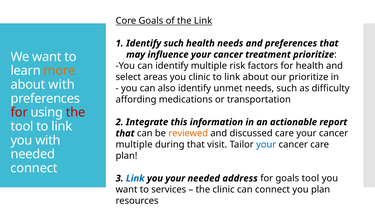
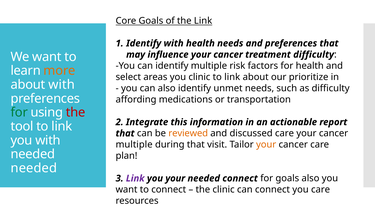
Identify such: such -> with (174, 43)
treatment prioritize: prioritize -> difficulty (314, 55)
for colour: red -> green (19, 112)
your colour: blue -> orange (266, 145)
connect: connect -> needed (34, 168)
Link colour: blue -> purple (135, 178)
needed address: address -> connect (240, 178)
goals tool: tool -> also (310, 178)
to services: services -> connect (169, 190)
you plan: plan -> care (321, 190)
